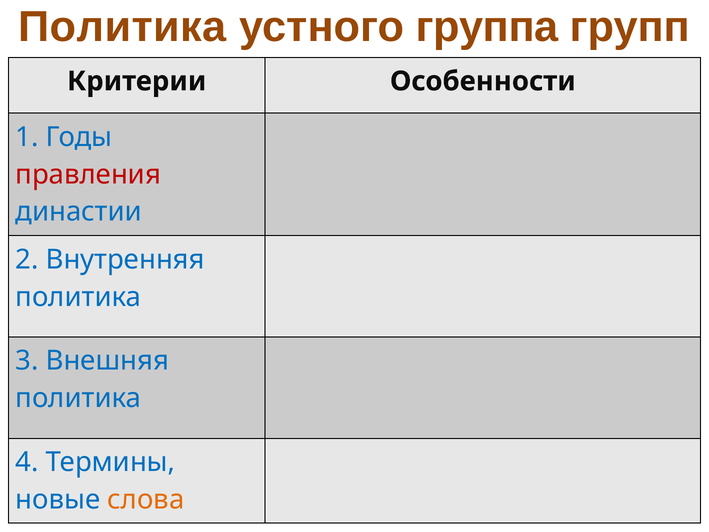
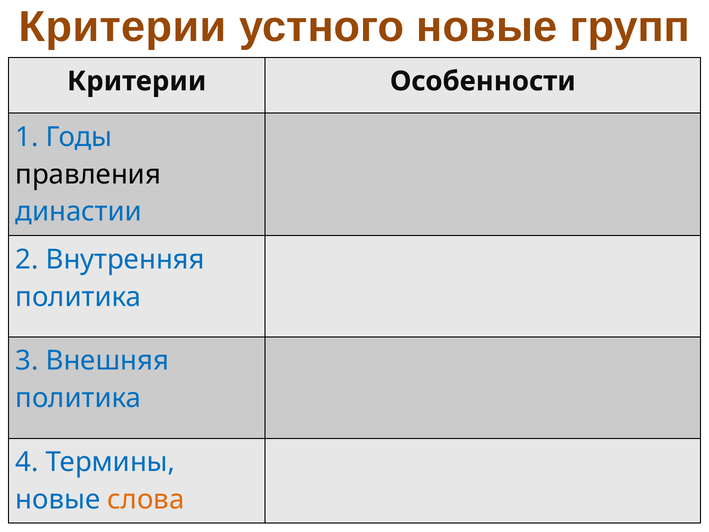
Политика: Политика -> Критерии (122, 27)
устного группа: группа -> новые (487, 27)
правления colour: red -> black (88, 174)
